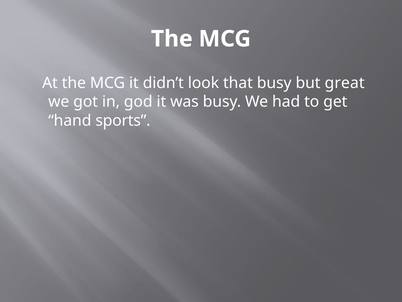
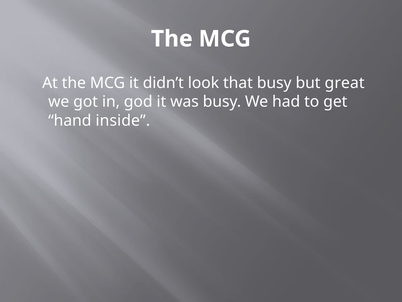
sports: sports -> inside (123, 120)
